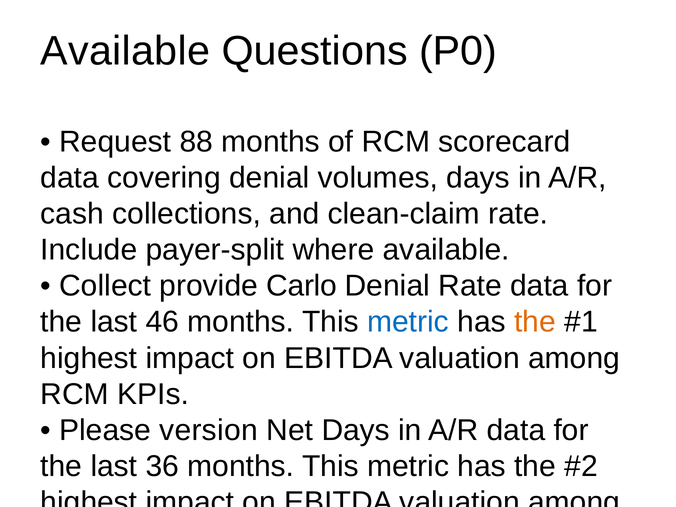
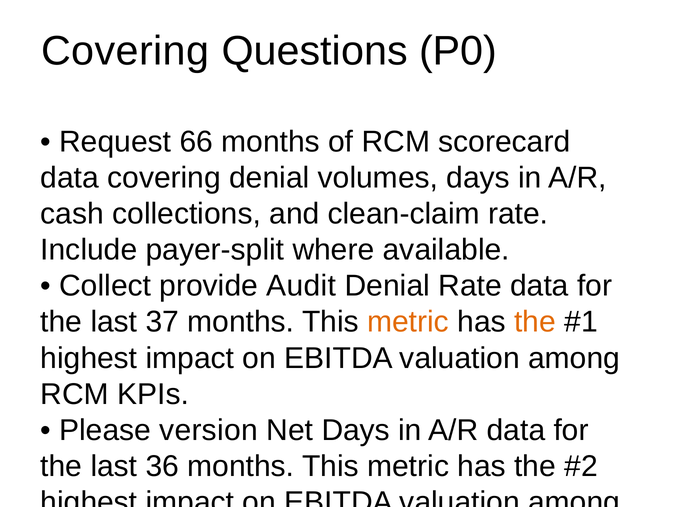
Available: Available -> Covering (125, 51)
88: 88 -> 66 (196, 142)
Carlo: Carlo -> Audit (301, 286)
46: 46 -> 37 (162, 322)
metric colour: blue -> orange (408, 322)
